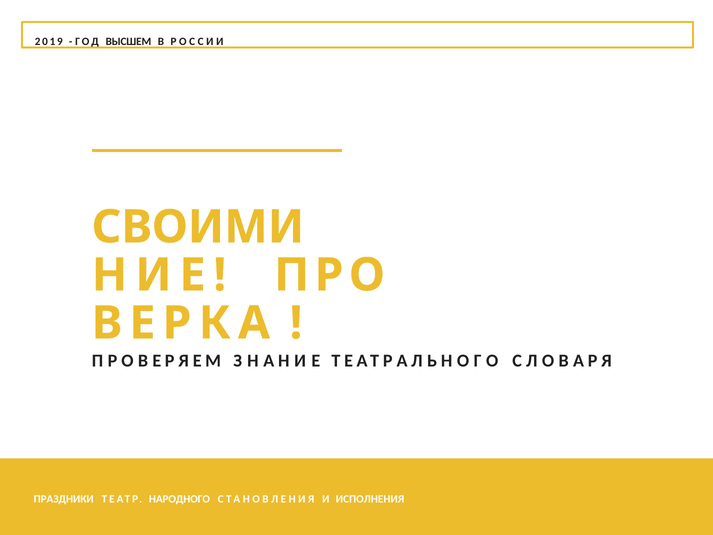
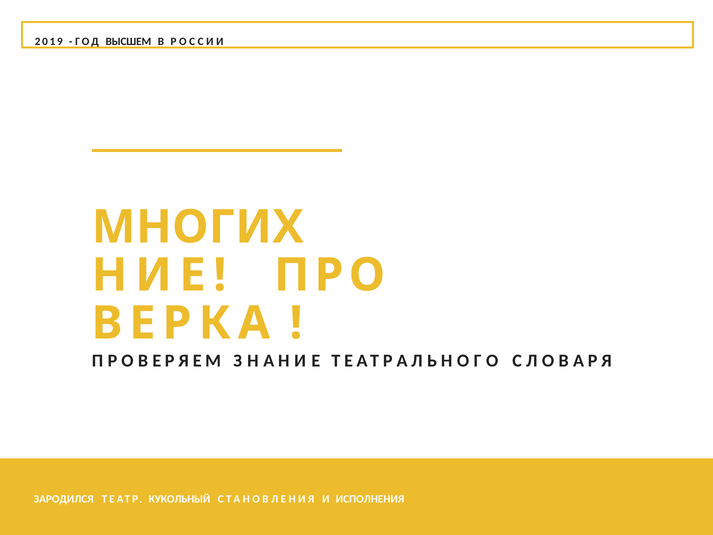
СВОИМИ: СВОИМИ -> МНОГИХ (198, 227)
ПРАЗДНИКИ: ПРАЗДНИКИ -> ЗАРОДИЛСЯ (64, 499)
НАРОДНОГО: НАРОДНОГО -> КУКОЛЬНЫЙ (179, 499)
